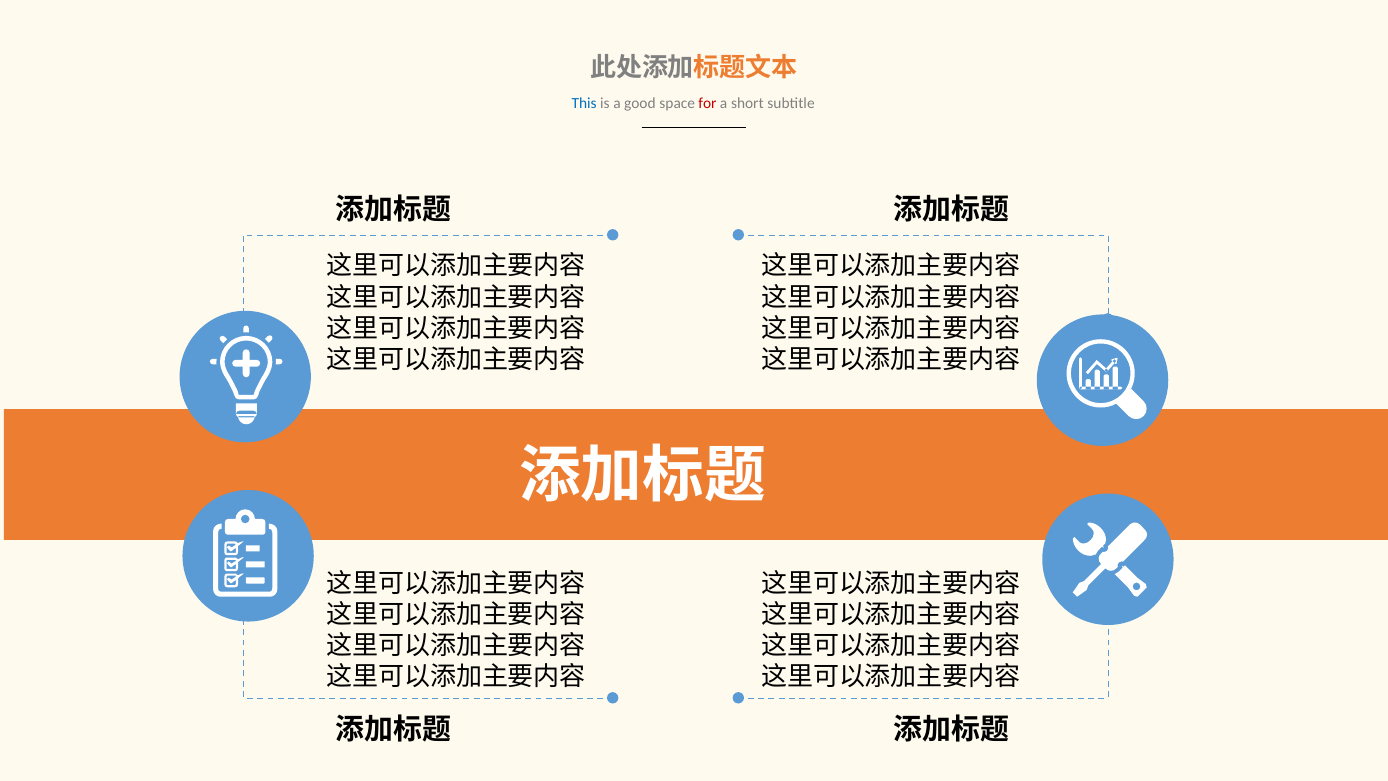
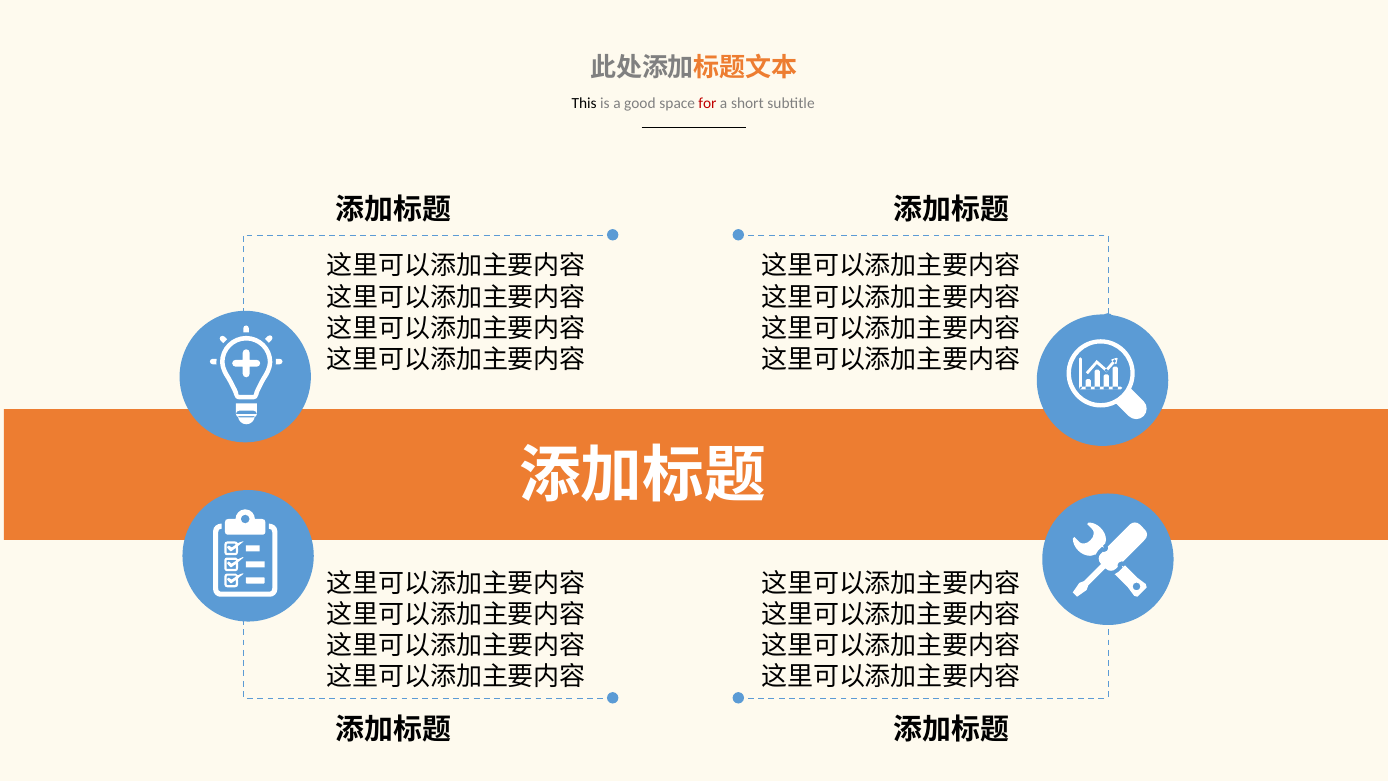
This colour: blue -> black (584, 103)
